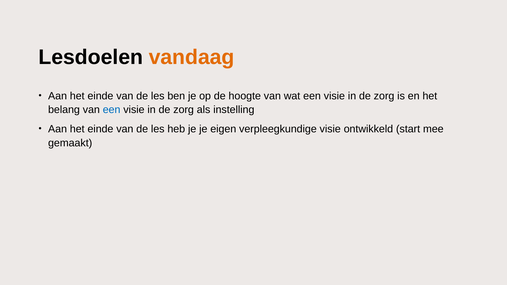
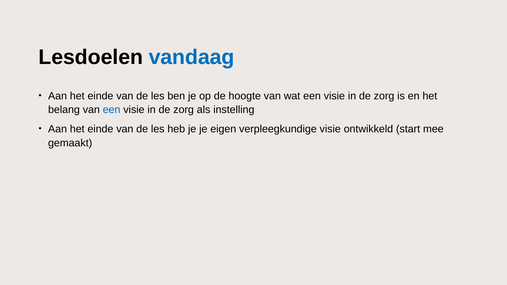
vandaag colour: orange -> blue (192, 57)
